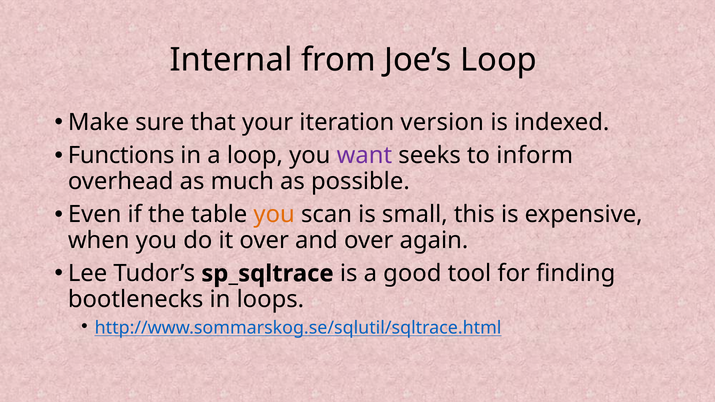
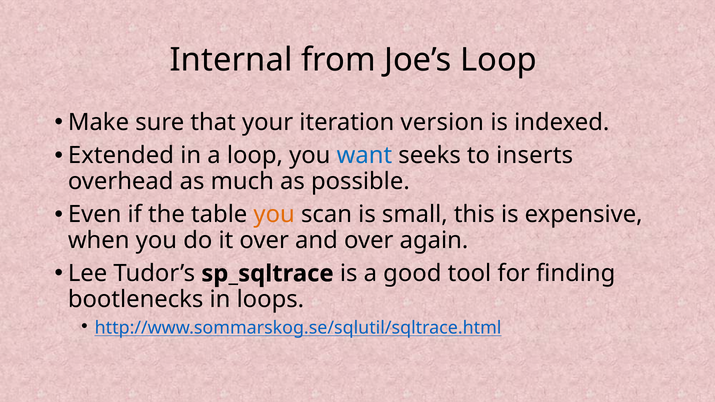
Functions: Functions -> Extended (121, 156)
want colour: purple -> blue (364, 156)
inform: inform -> inserts (535, 156)
